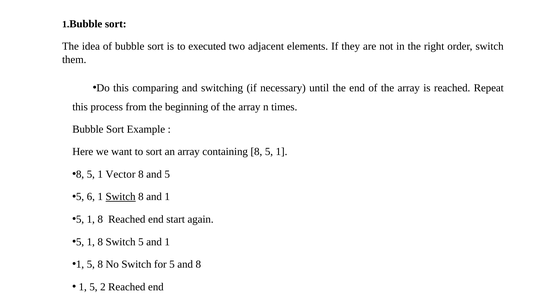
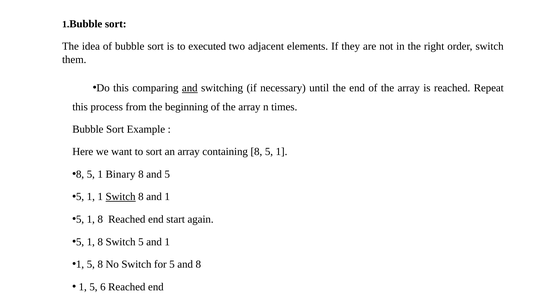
and underline: none -> present (190, 88)
Vector: Vector -> Binary (121, 174)
6: 6 -> 1 (91, 197)
2: 2 -> 6 (103, 287)
